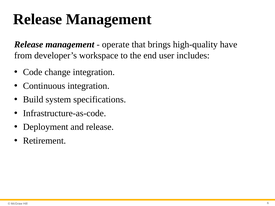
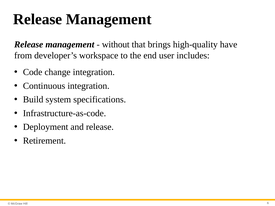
operate: operate -> without (116, 45)
